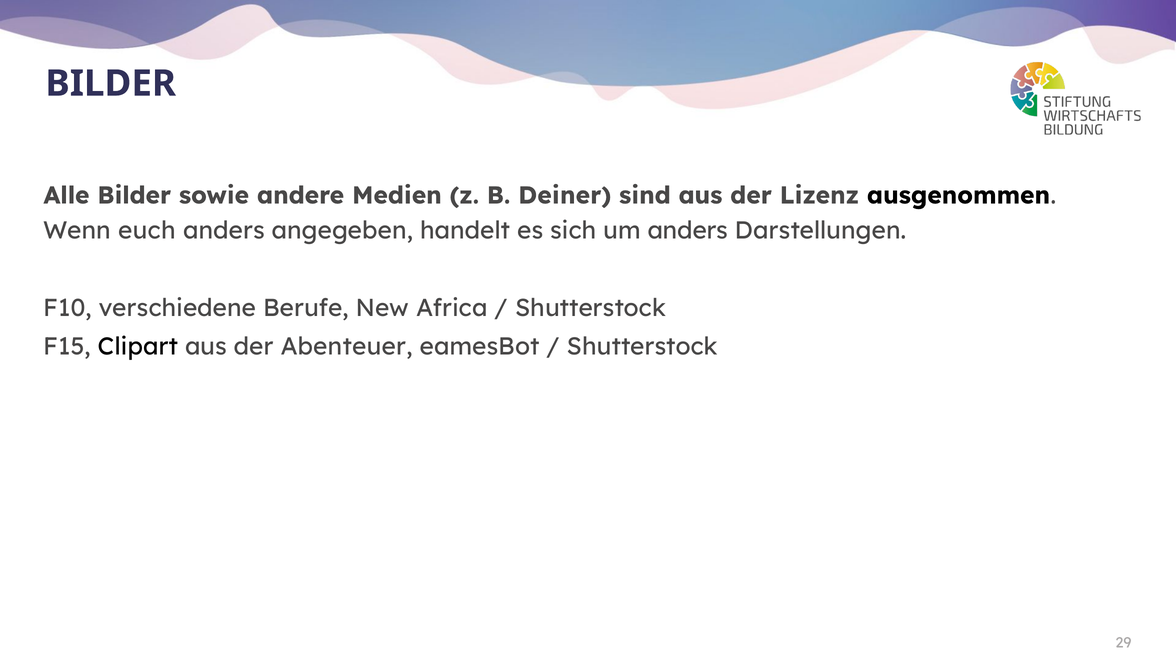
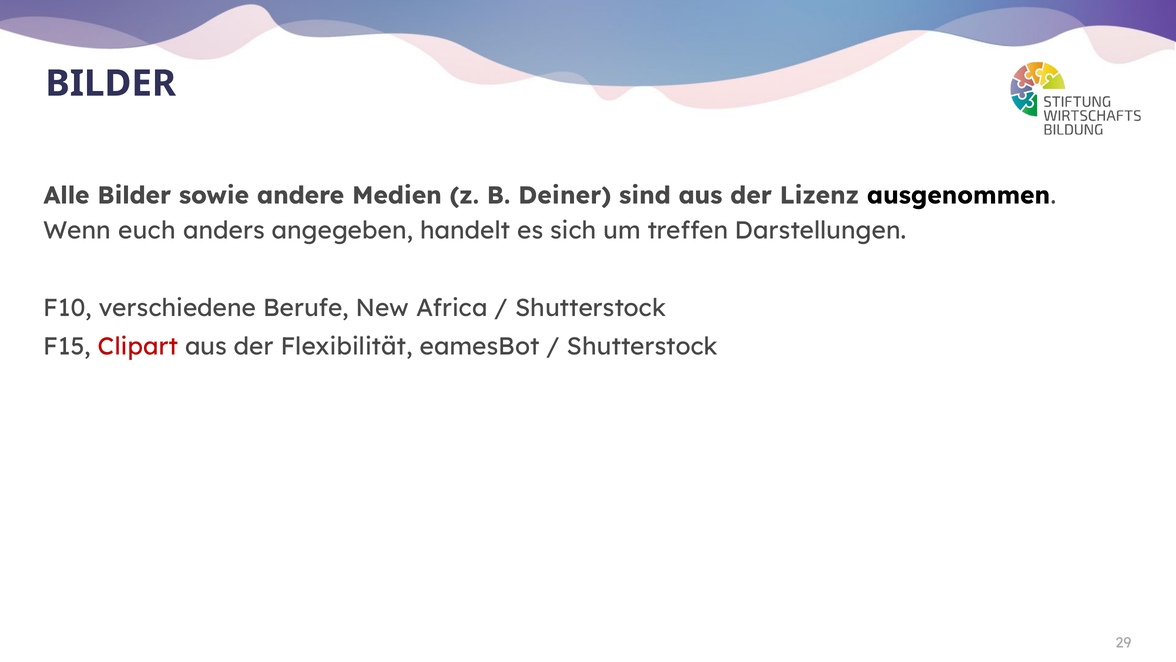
um anders: anders -> treffen (688, 231)
Clipart colour: black -> red (138, 346)
Abenteuer: Abenteuer -> Flexibilität (347, 346)
